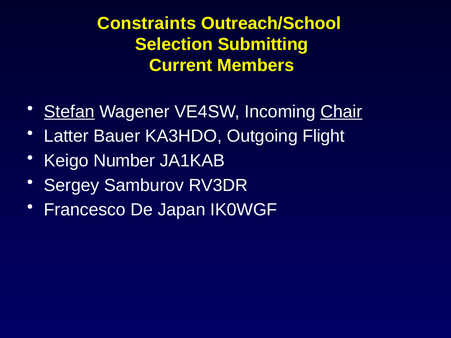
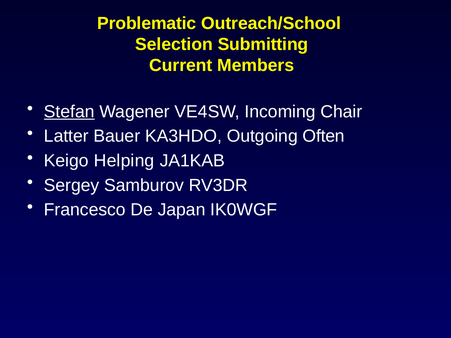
Constraints: Constraints -> Problematic (147, 23)
Chair underline: present -> none (341, 112)
Flight: Flight -> Often (324, 136)
Number: Number -> Helping (124, 161)
